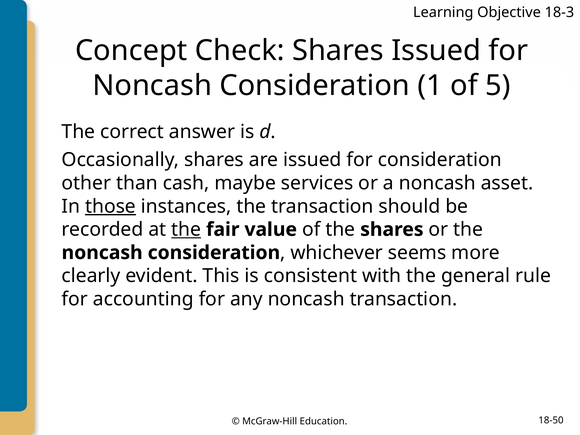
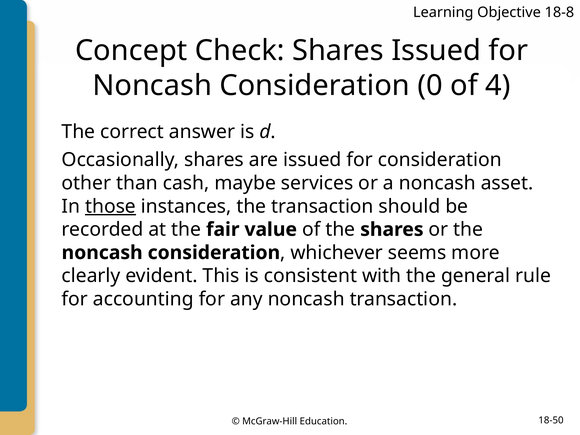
18-3: 18-3 -> 18-8 (559, 12)
1: 1 -> 0 (430, 86)
5: 5 -> 4 (498, 86)
the underline: present -> none (186, 229)
